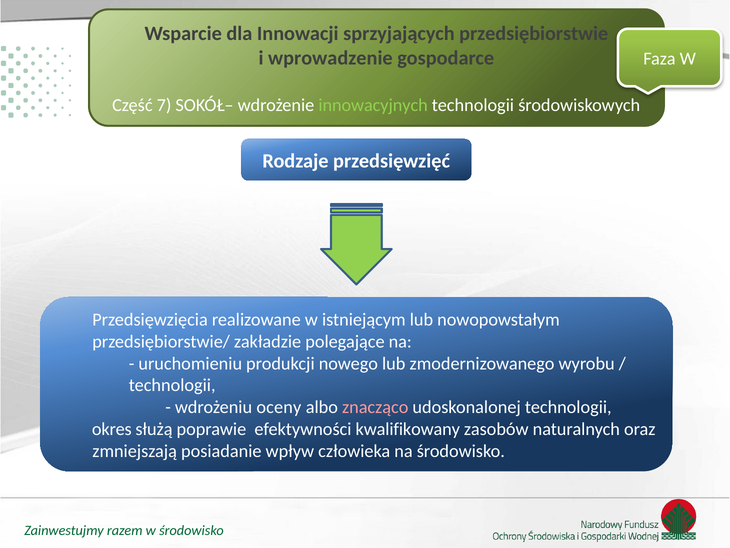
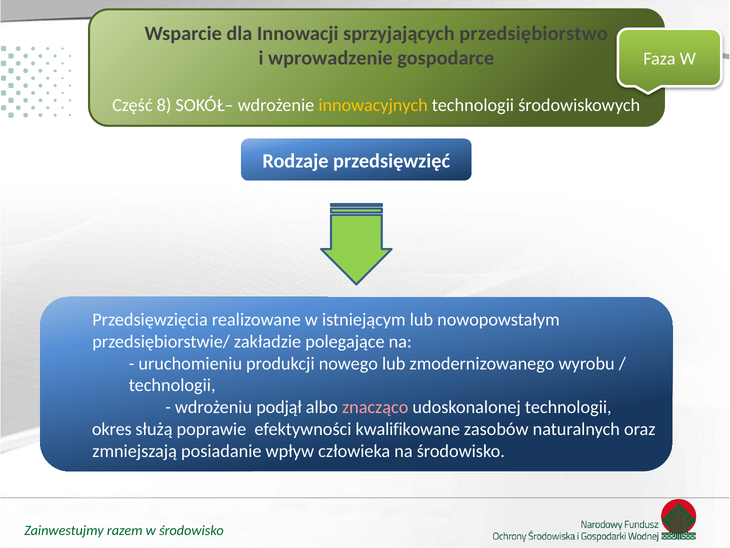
przedsiębiorstwie: przedsiębiorstwie -> przedsiębiorstwo (534, 34)
7: 7 -> 8 (164, 105)
innowacyjnych colour: light green -> yellow (373, 105)
oceny: oceny -> podjął (279, 407)
kwalifikowany: kwalifikowany -> kwalifikowane (408, 429)
